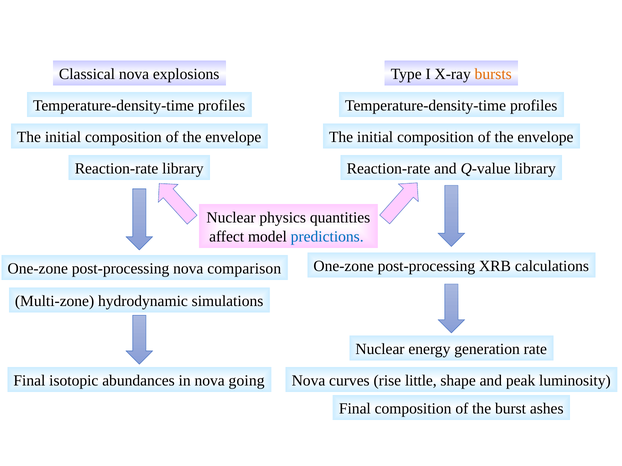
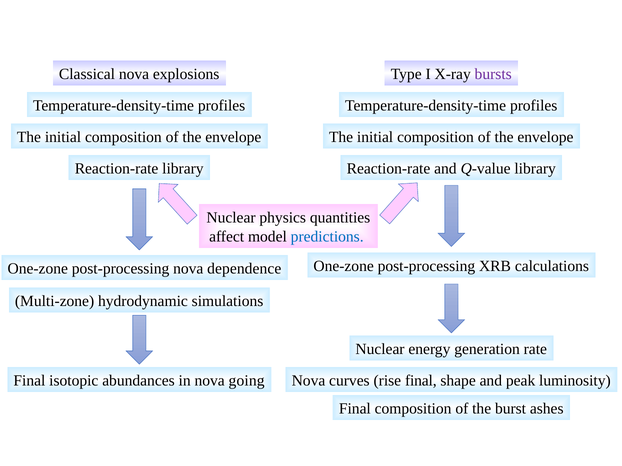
bursts colour: orange -> purple (493, 74)
comparison: comparison -> dependence (244, 269)
rise little: little -> final (421, 381)
